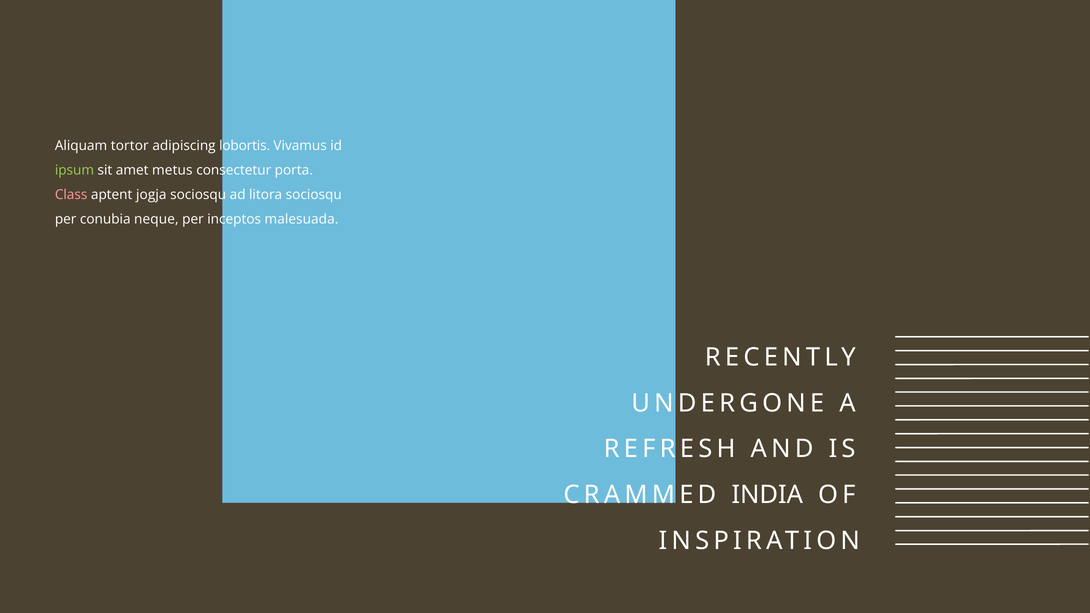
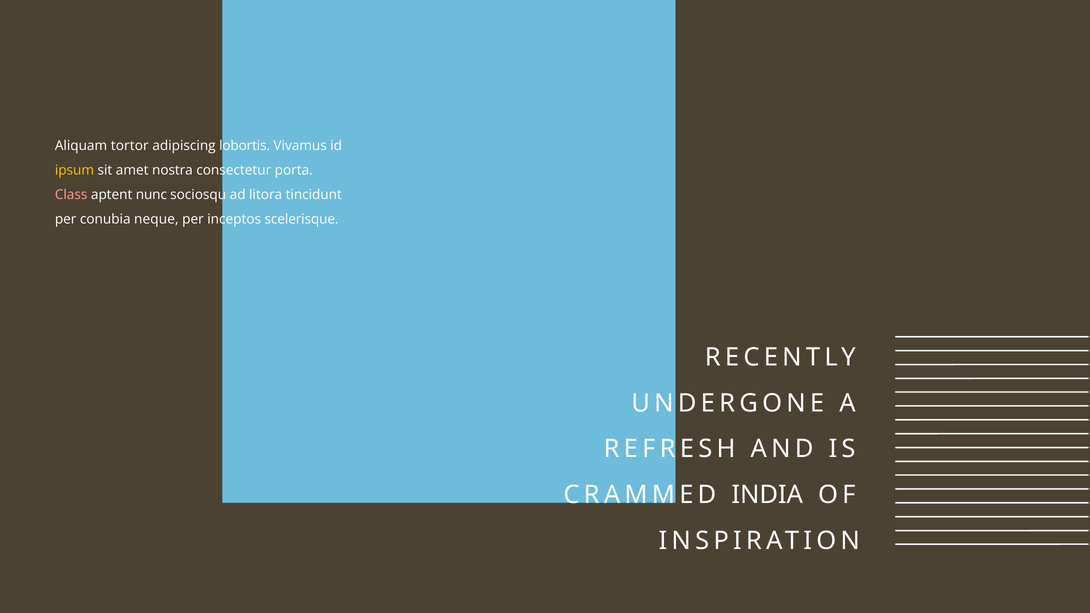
ipsum colour: light green -> yellow (74, 170)
metus: metus -> nostra (172, 170)
jogja: jogja -> nunc (151, 195)
litora sociosqu: sociosqu -> tincidunt (314, 195)
malesuada: malesuada -> scelerisque (302, 219)
